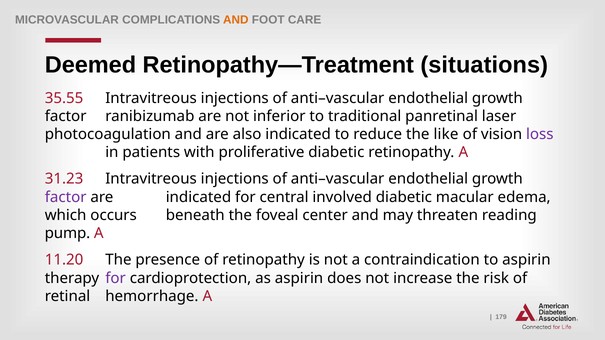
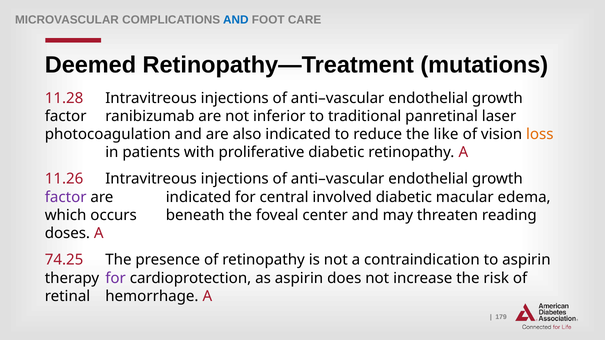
AND colour: orange -> blue (236, 20)
situations: situations -> mutations (484, 65)
35.55: 35.55 -> 11.28 (64, 98)
loss colour: purple -> orange (540, 134)
31.23: 31.23 -> 11.26 (64, 179)
pump: pump -> doses (67, 234)
11.20: 11.20 -> 74.25 (64, 260)
